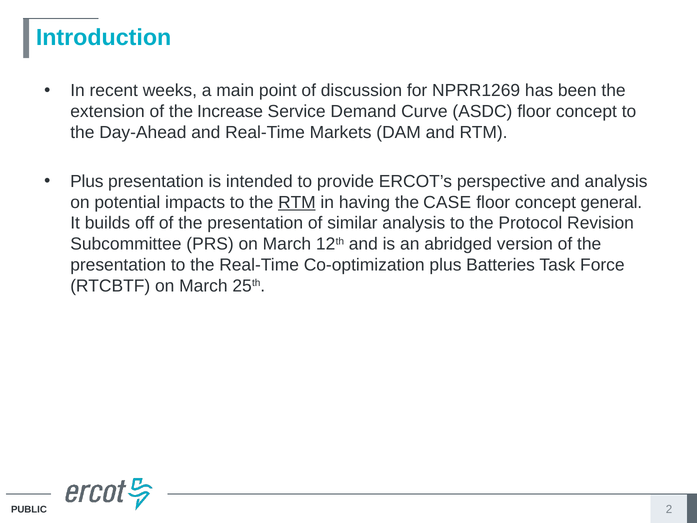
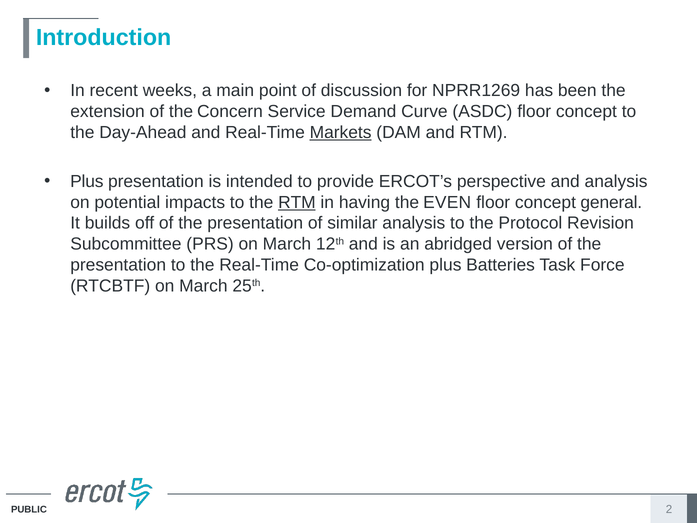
Increase: Increase -> Concern (230, 112)
Markets underline: none -> present (341, 132)
CASE: CASE -> EVEN (447, 202)
